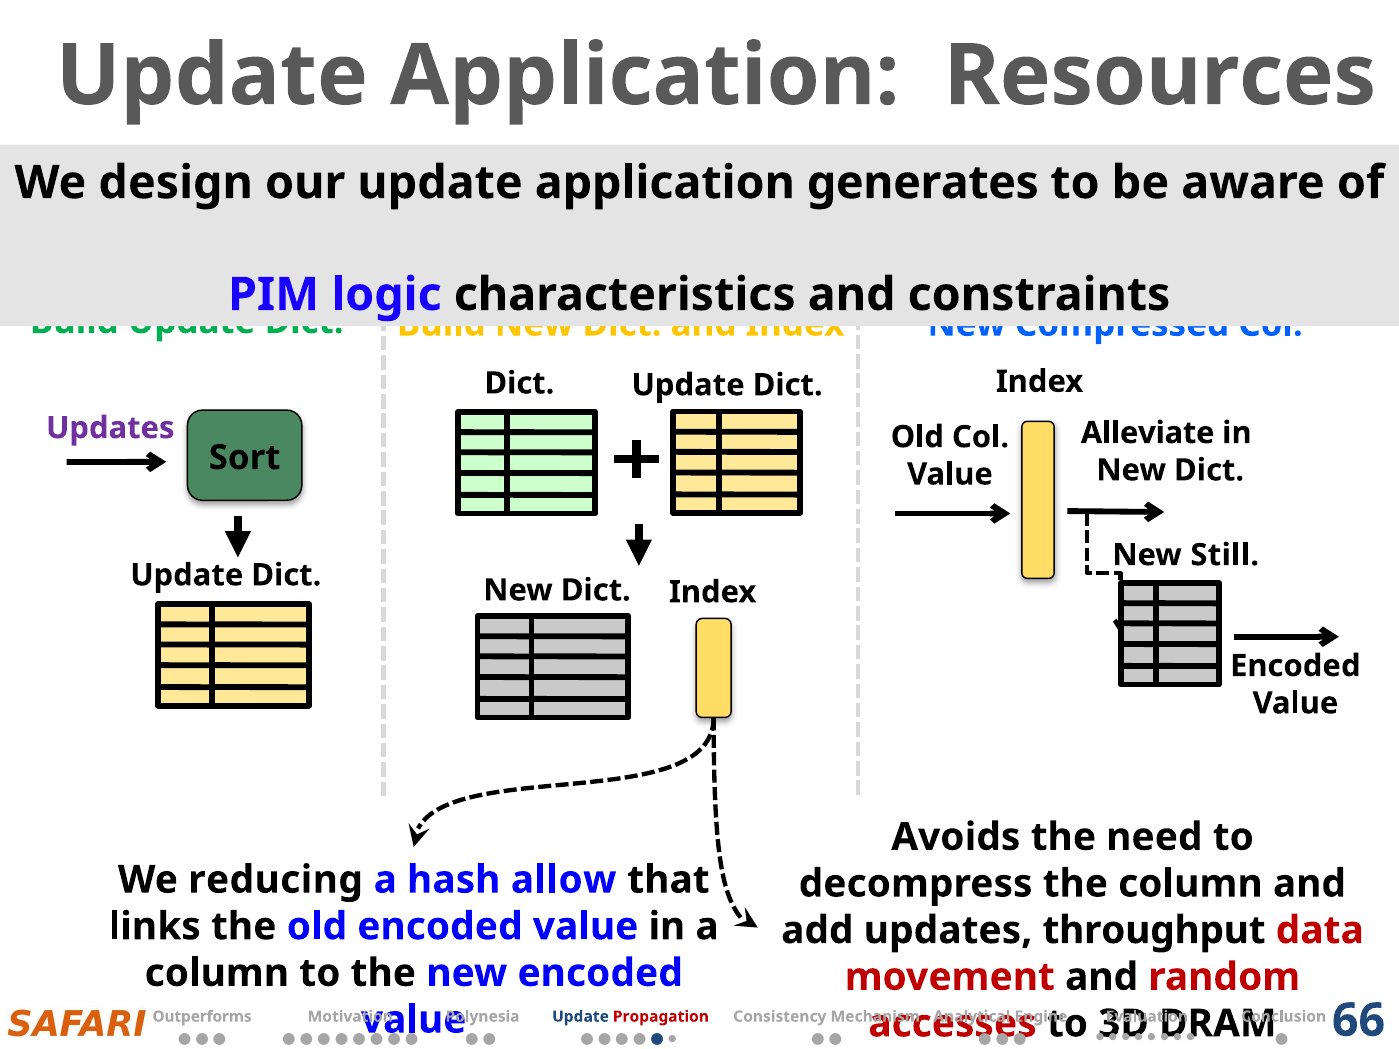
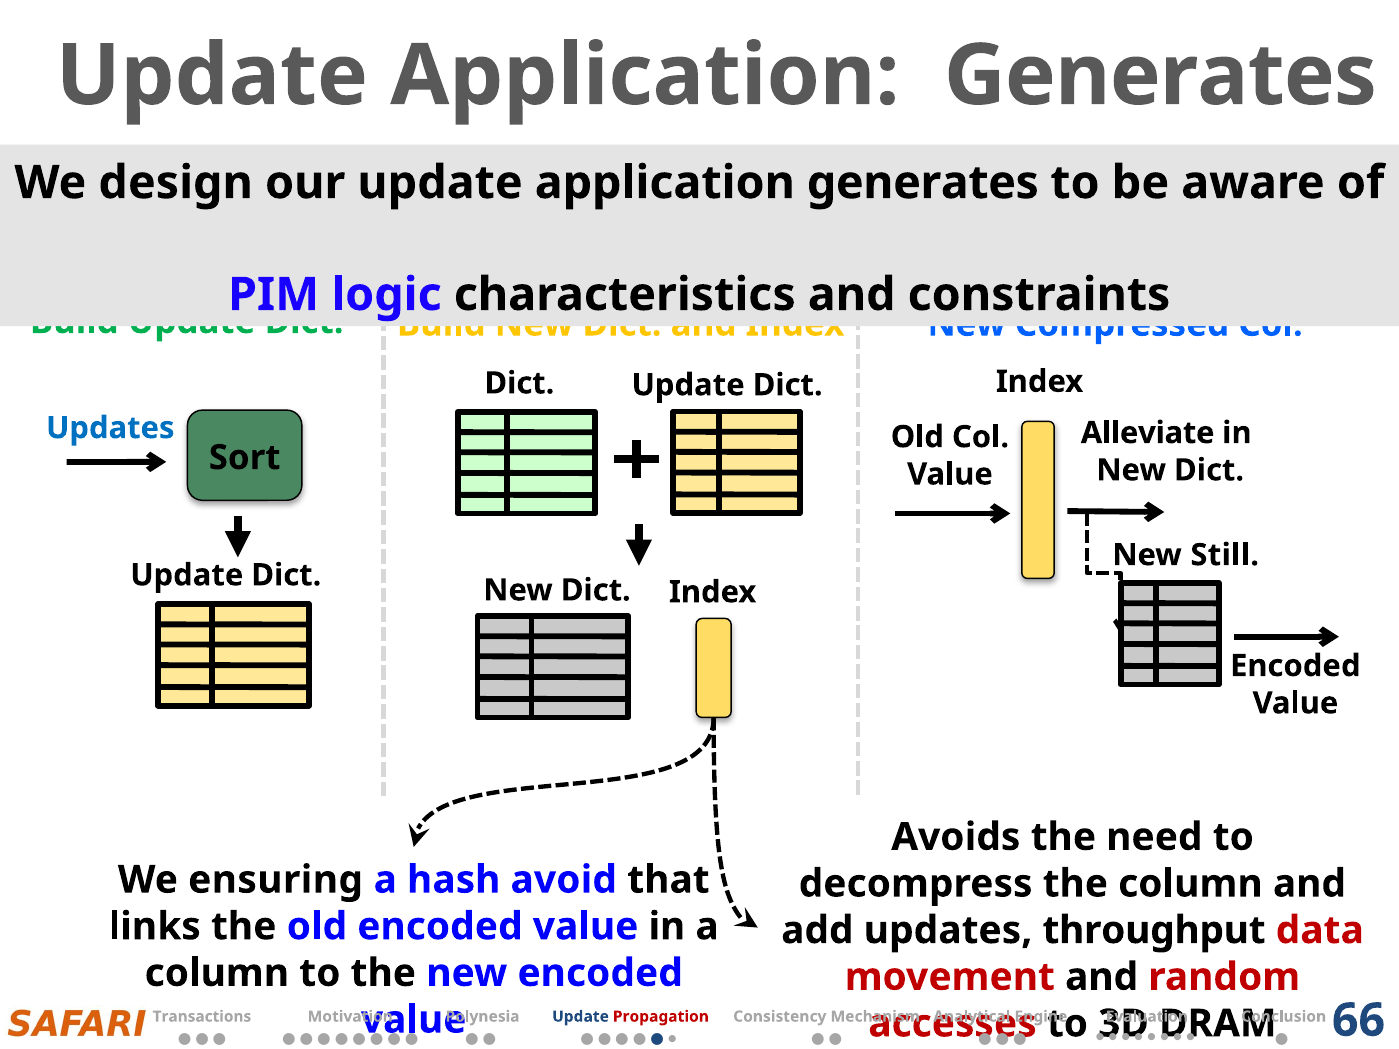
Resources: Resources -> Generates (1160, 76)
Updates colour: purple -> blue (110, 428)
reducing: reducing -> ensuring (276, 880)
allow: allow -> avoid (564, 880)
Outperforms: Outperforms -> Transactions (202, 1017)
